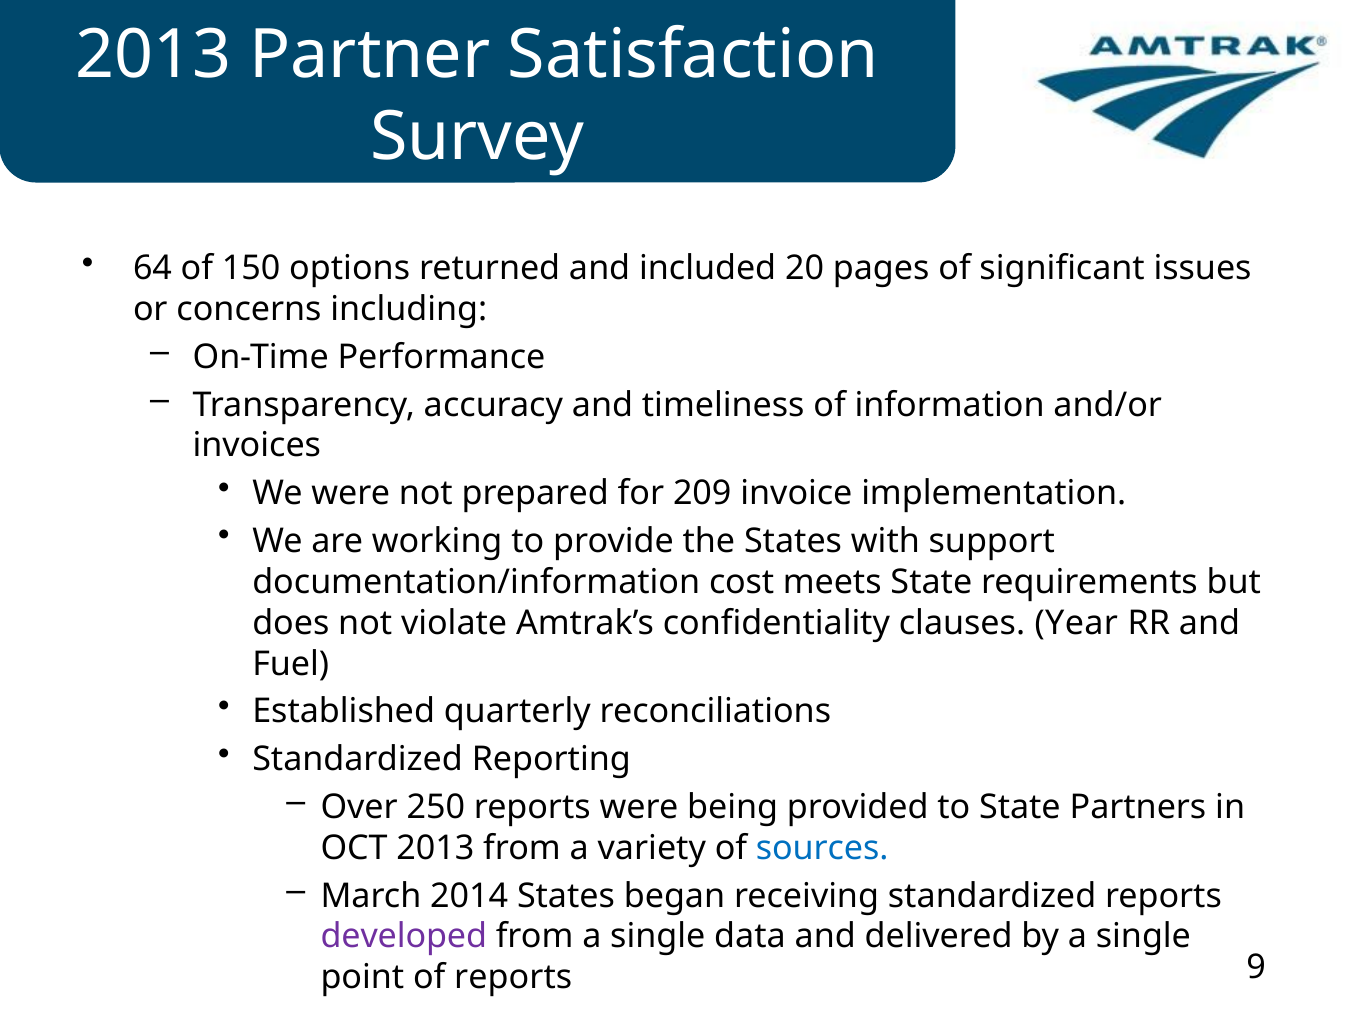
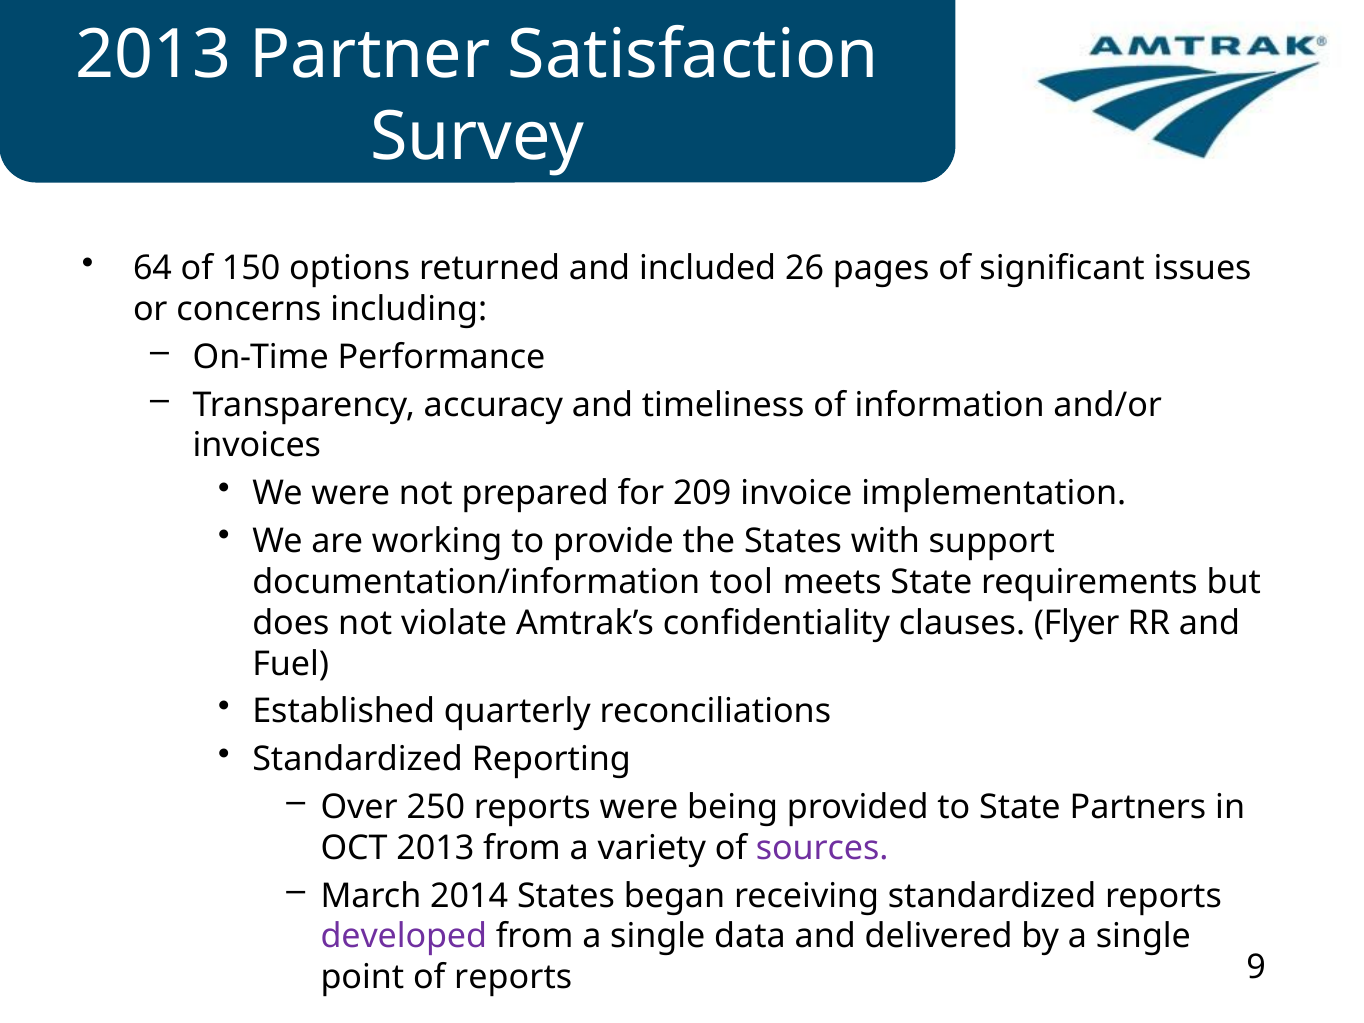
20: 20 -> 26 (805, 268)
cost: cost -> tool (741, 582)
Year: Year -> Flyer (1077, 623)
sources colour: blue -> purple (822, 848)
